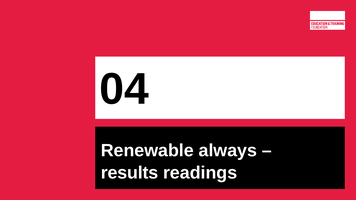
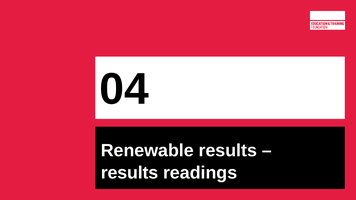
Renewable always: always -> results (228, 151)
